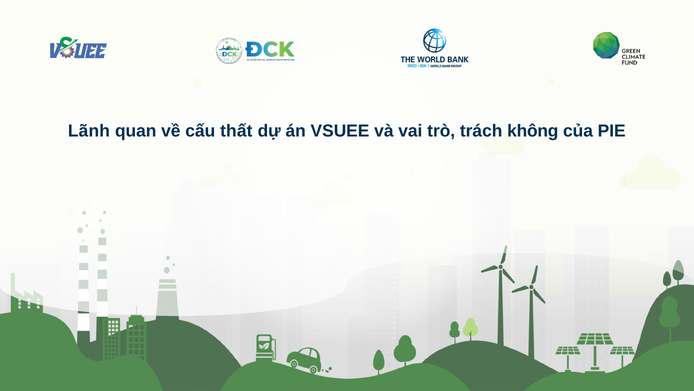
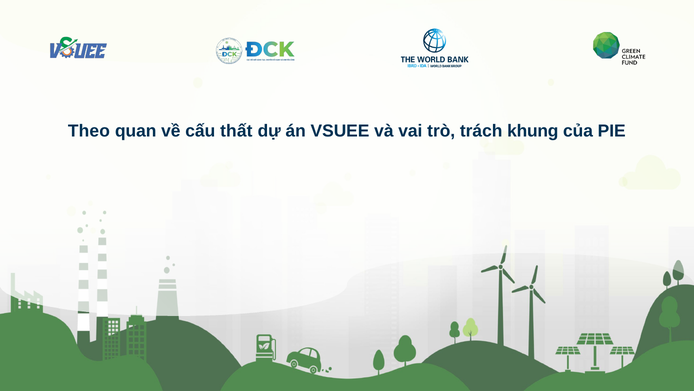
Lãnh: Lãnh -> Theo (89, 131)
không: không -> khung (533, 131)
